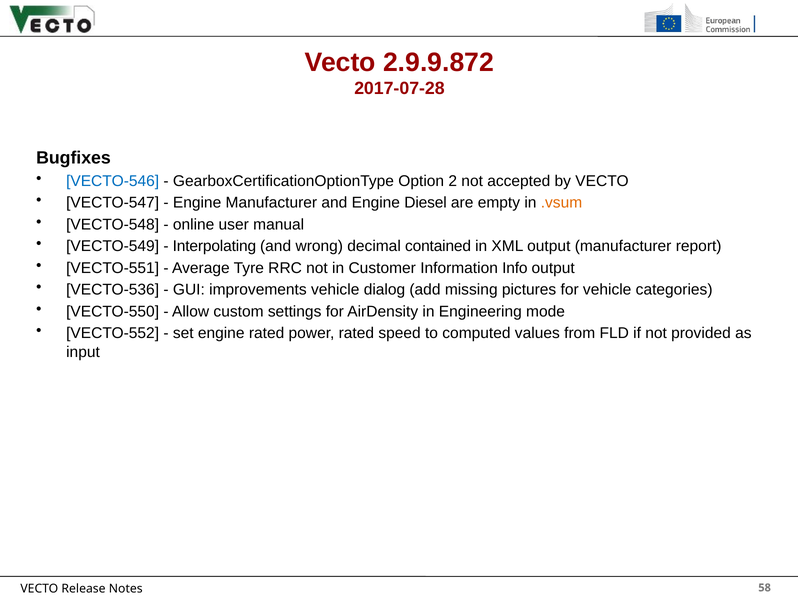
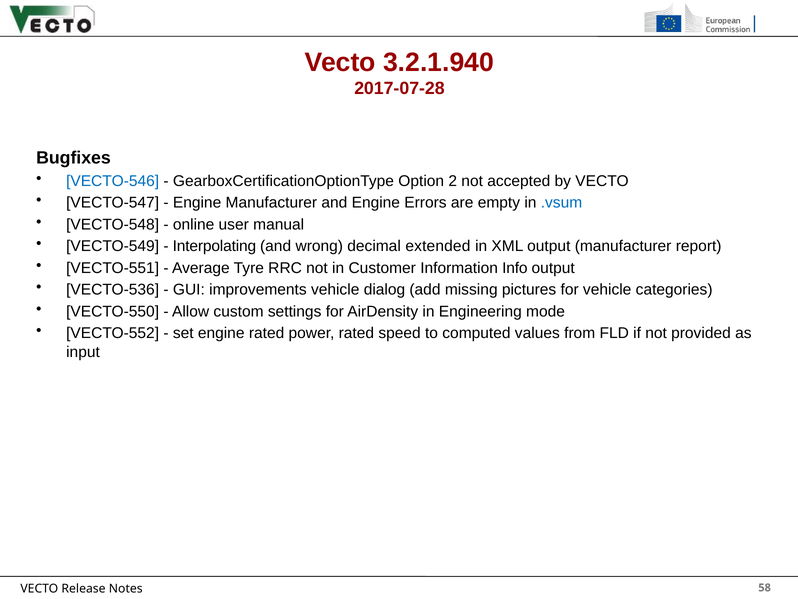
2.9.9.872: 2.9.9.872 -> 3.2.1.940 (439, 63)
Diesel: Diesel -> Errors (425, 203)
.vsum colour: orange -> blue (561, 203)
contained: contained -> extended (438, 246)
